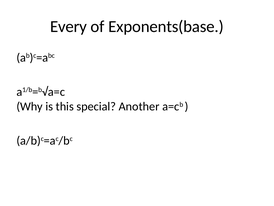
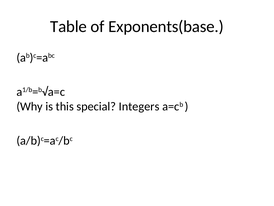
Every: Every -> Table (69, 27)
Another: Another -> Integers (139, 106)
